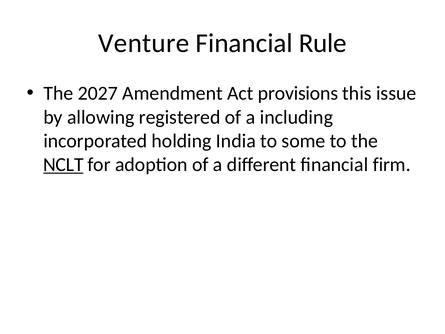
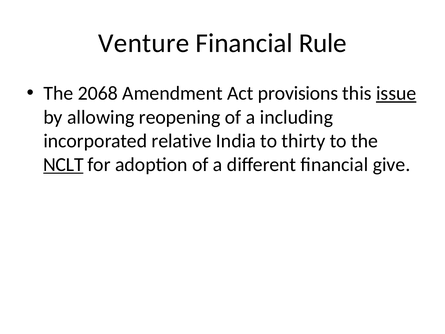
2027: 2027 -> 2068 (98, 93)
issue underline: none -> present (396, 93)
registered: registered -> reopening (180, 117)
holding: holding -> relative (182, 141)
some: some -> thirty (304, 141)
firm: firm -> give (392, 165)
